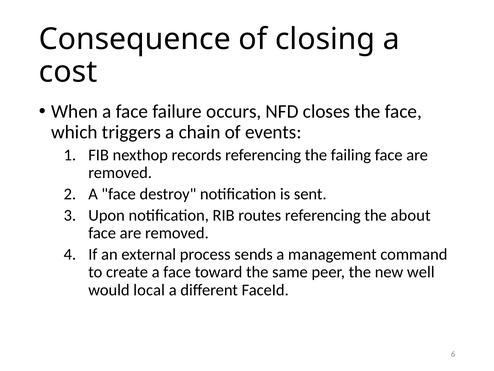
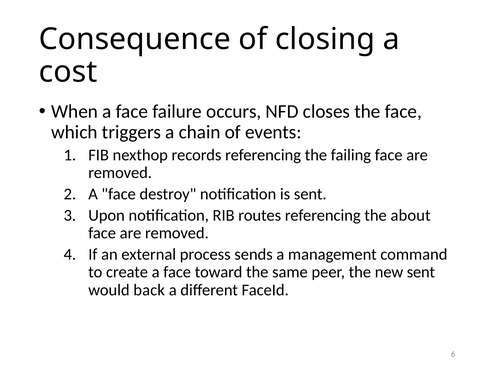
new well: well -> sent (421, 272)
local: local -> back (149, 290)
